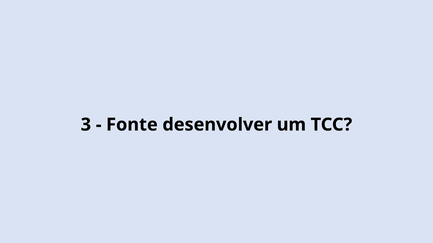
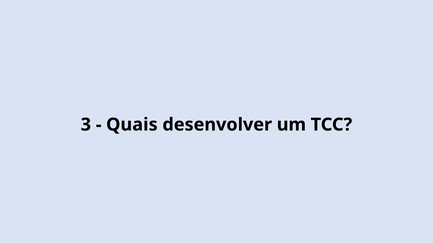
Fonte: Fonte -> Quais (132, 125)
